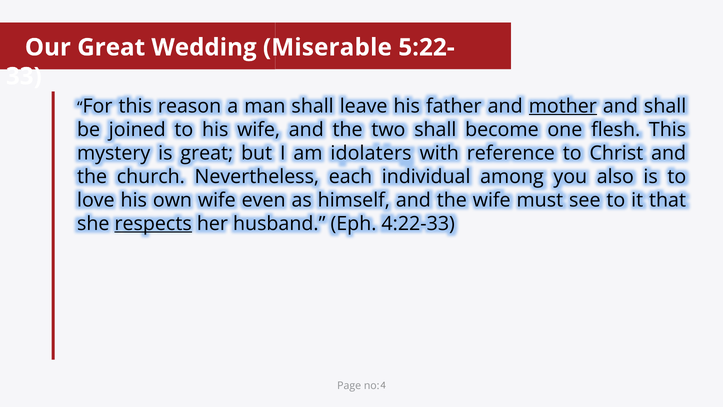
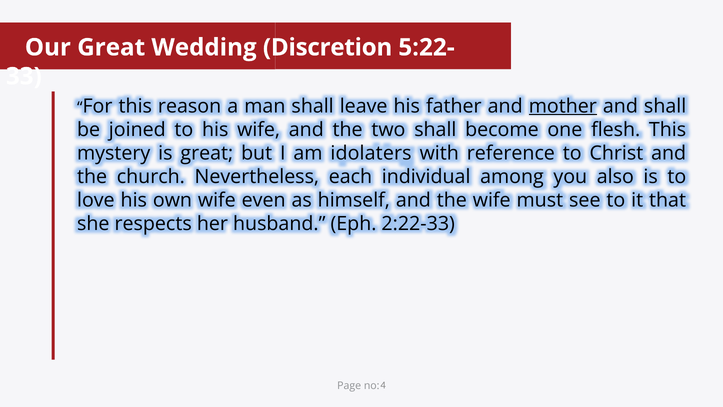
Miserable: Miserable -> Discretion (328, 47)
respects underline: present -> none (153, 224)
4:22-33: 4:22-33 -> 2:22-33 (418, 224)
